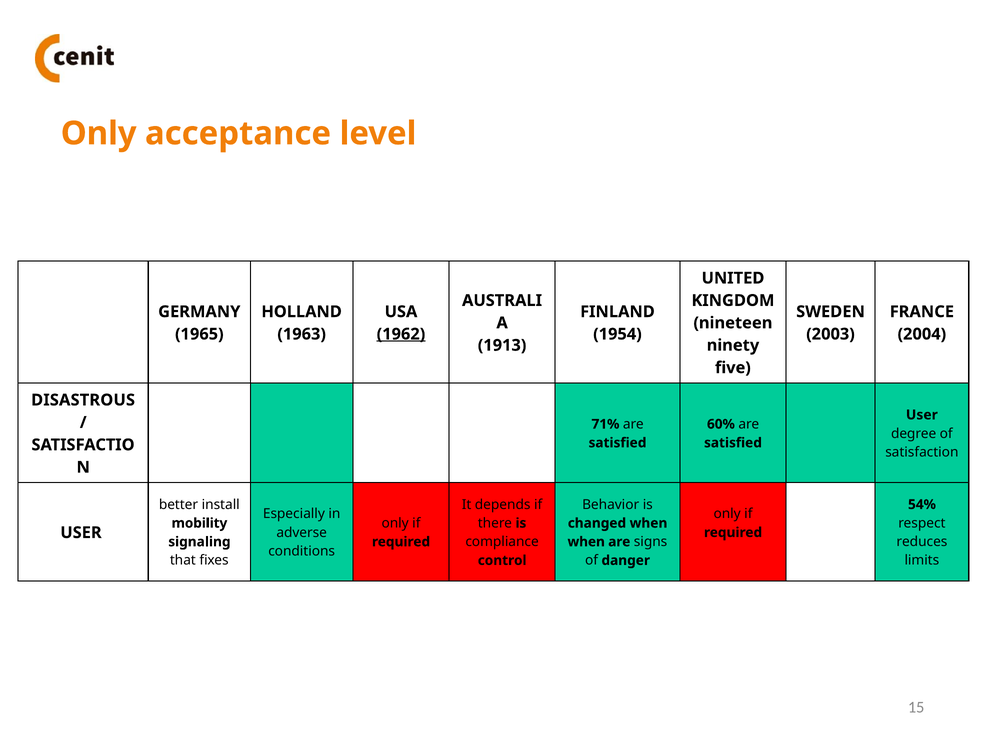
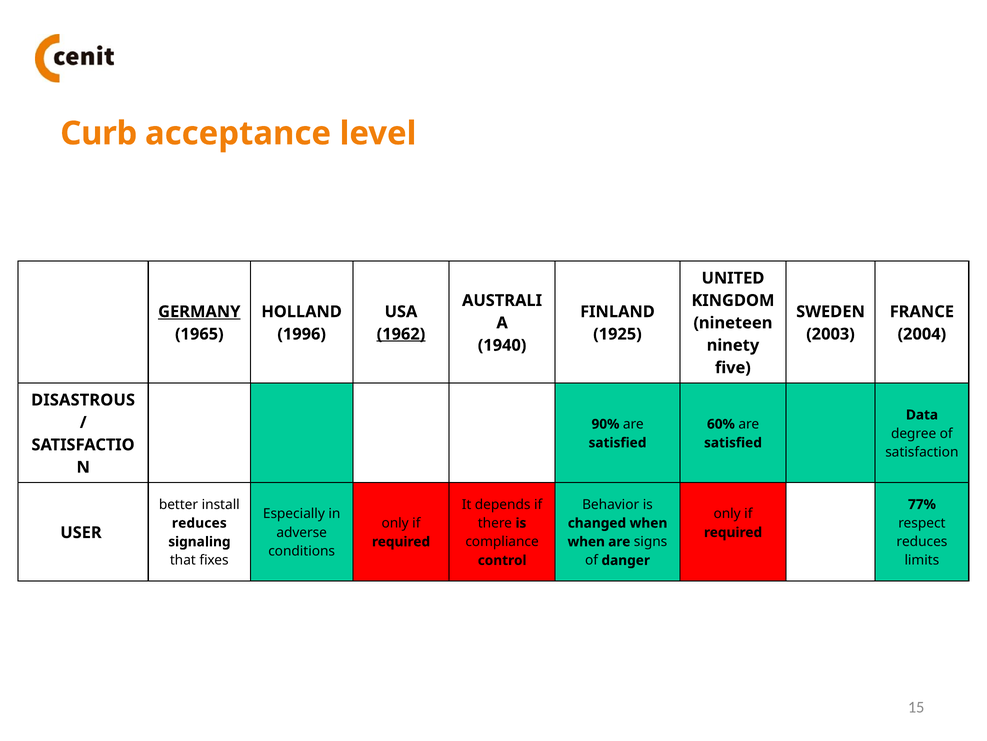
Only: Only -> Curb (99, 133)
GERMANY underline: none -> present (199, 311)
1963: 1963 -> 1996 (302, 334)
1954: 1954 -> 1925 (617, 334)
1913: 1913 -> 1940 (502, 345)
User: User -> Data (922, 414)
71%: 71% -> 90% (605, 424)
54%: 54% -> 77% (922, 504)
mobility: mobility -> reduces (199, 523)
